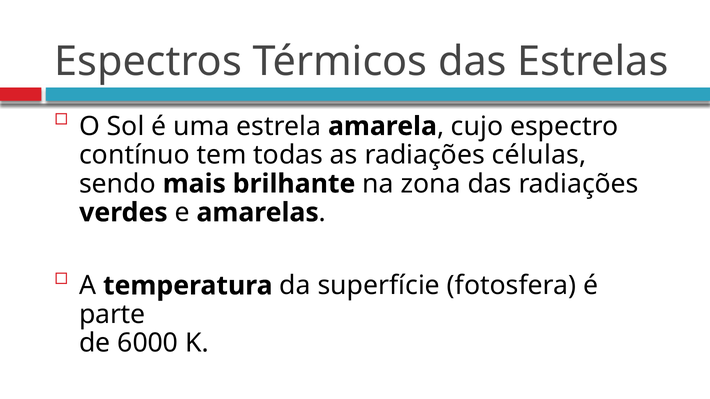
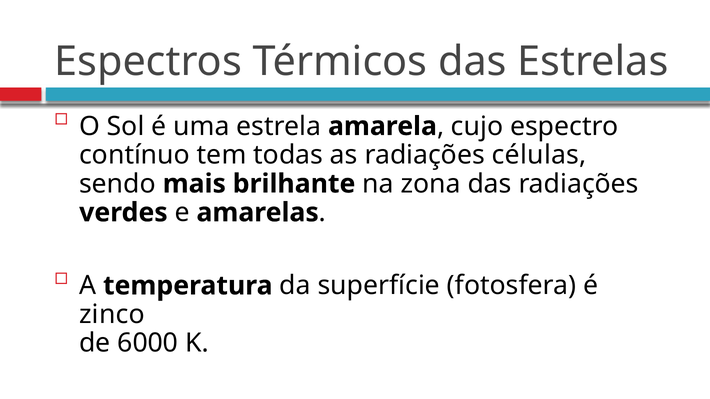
parte: parte -> zinco (112, 315)
